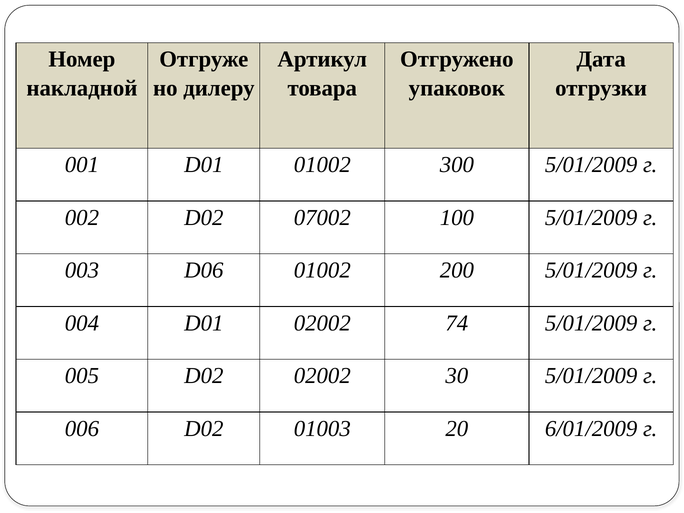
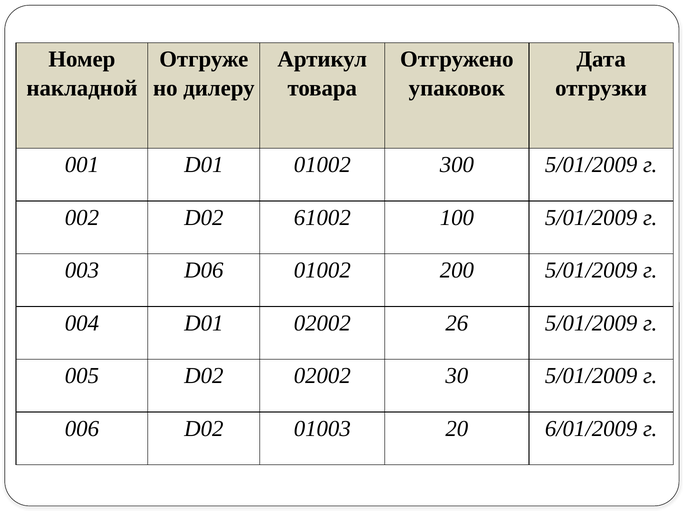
07002: 07002 -> 61002 (322, 218)
74: 74 -> 26 (457, 323)
